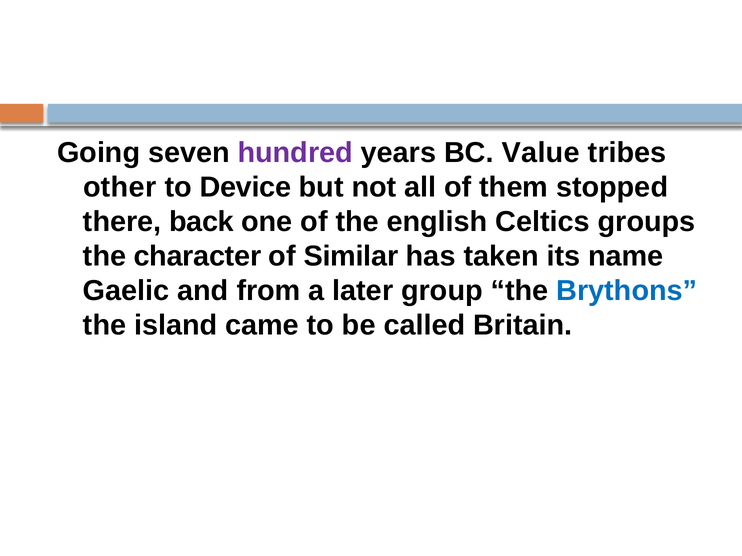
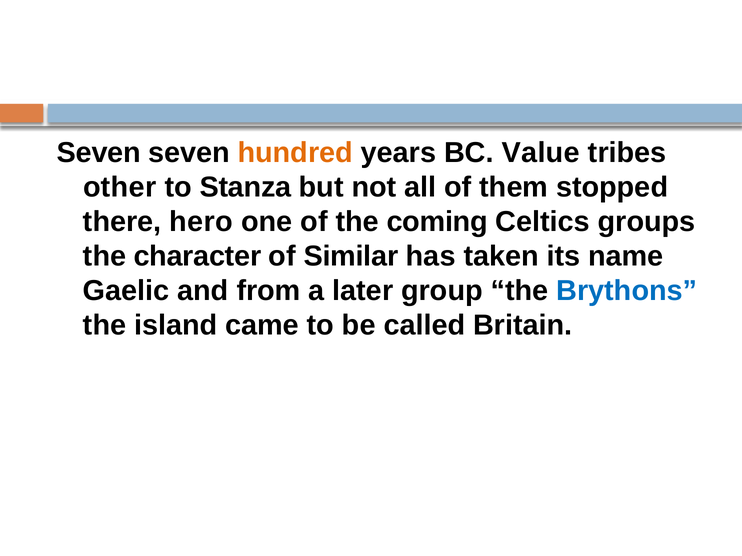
Going: Going -> Seven (99, 153)
hundred colour: purple -> orange (295, 153)
Device: Device -> Stanza (245, 187)
back: back -> hero (201, 222)
english: english -> coming (437, 222)
